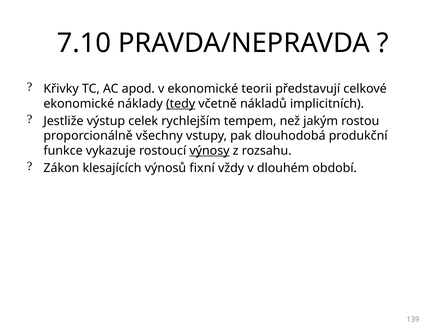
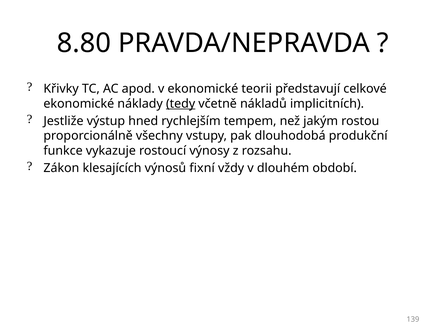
7.10: 7.10 -> 8.80 (84, 43)
celek: celek -> hned (143, 121)
výnosy underline: present -> none (209, 151)
